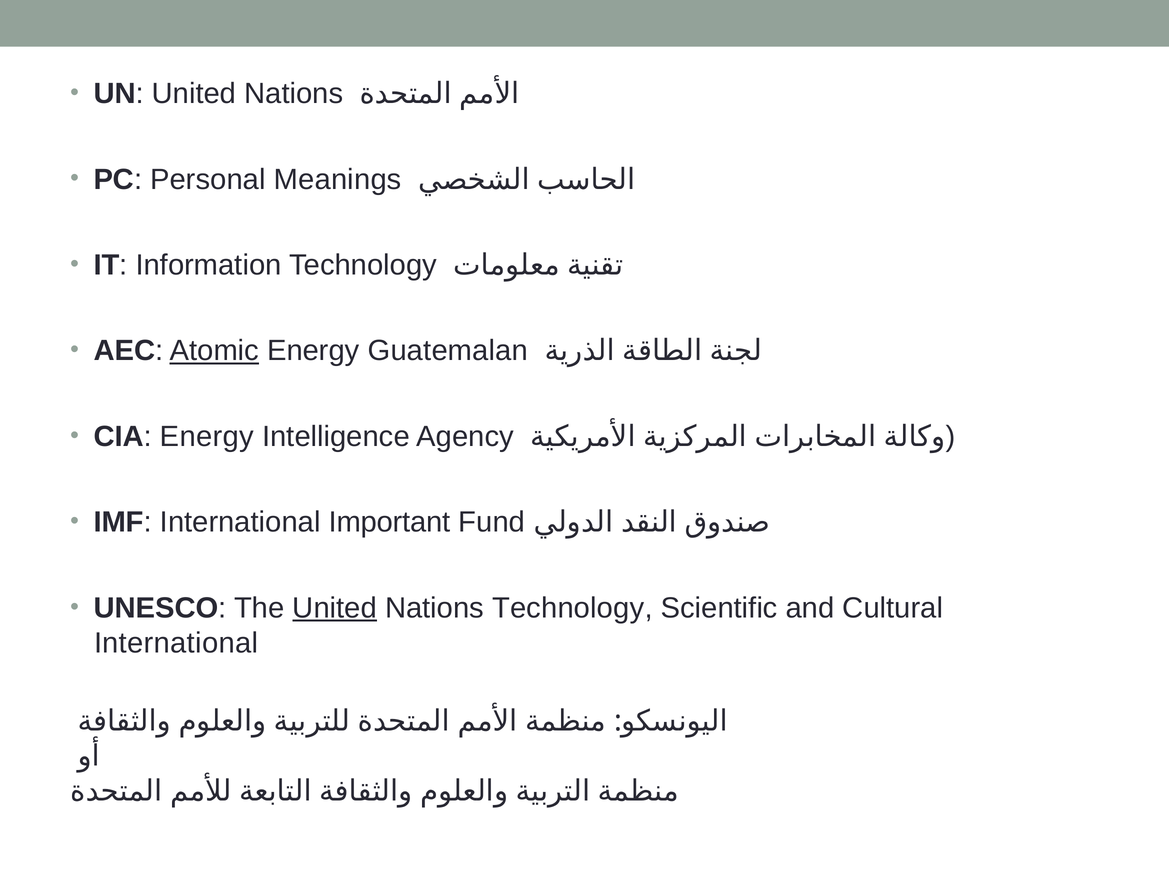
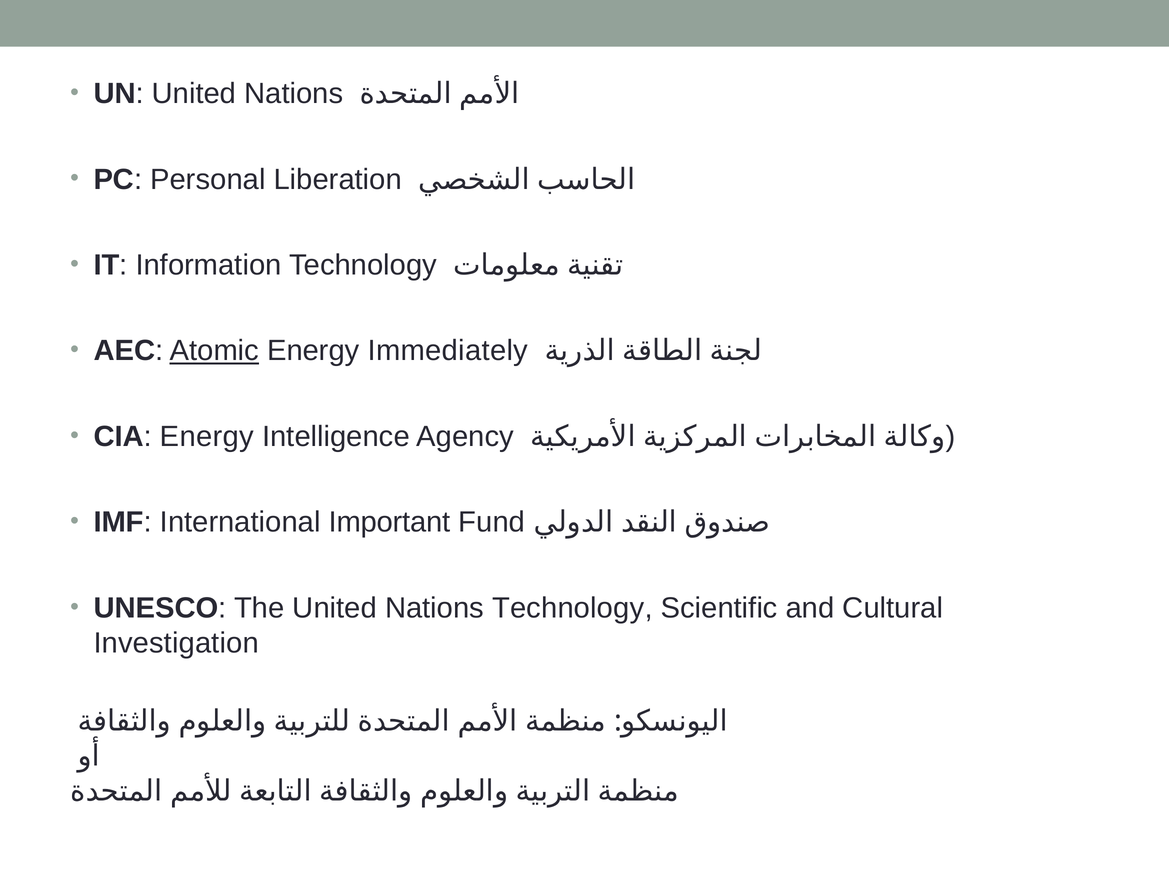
Meanings: Meanings -> Liberation (338, 179)
Guatemalan: Guatemalan -> Immediately (448, 351)
United underline: present -> none (335, 608)
International: International -> Investigation (176, 643)
